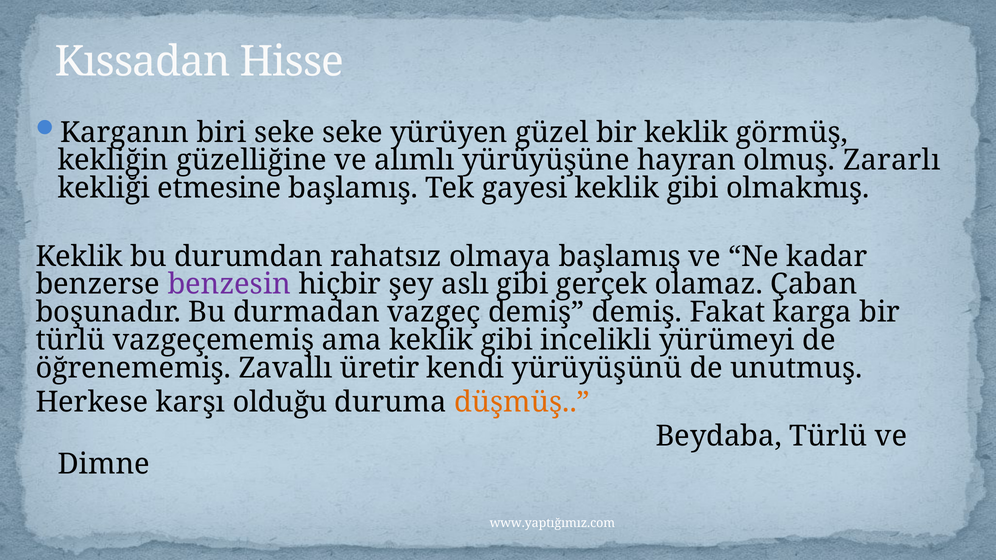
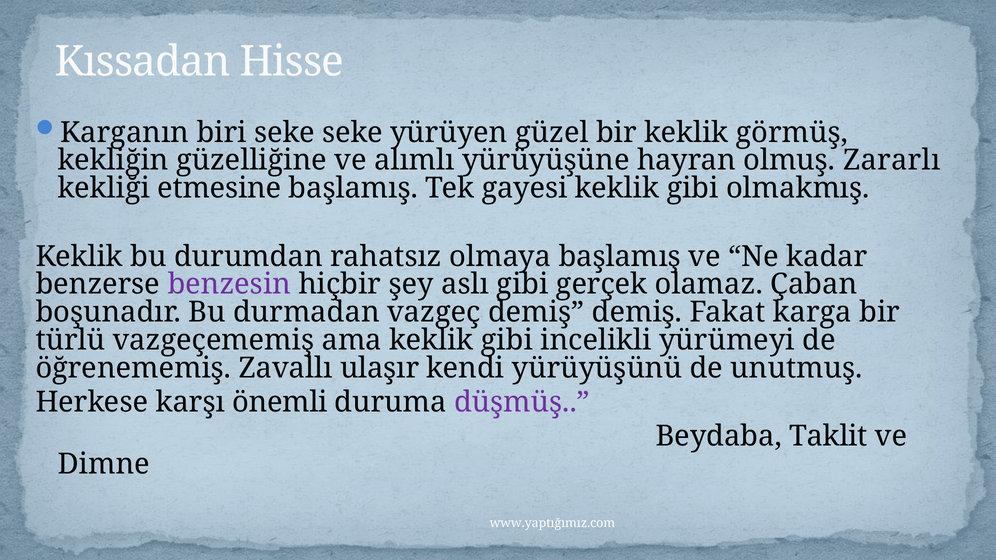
üretir: üretir -> ulaşır (380, 368)
olduğu: olduğu -> önemli (280, 402)
düşmüş colour: orange -> purple (522, 402)
Beydaba Türlü: Türlü -> Taklit (829, 436)
